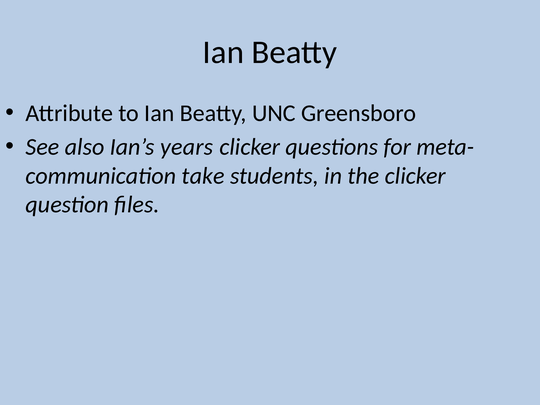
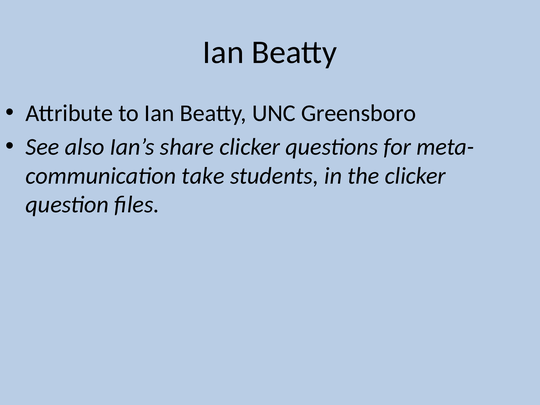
years: years -> share (187, 147)
